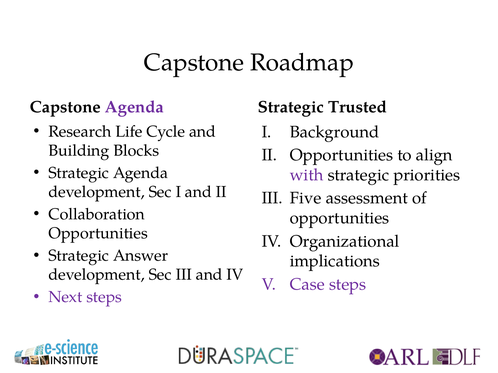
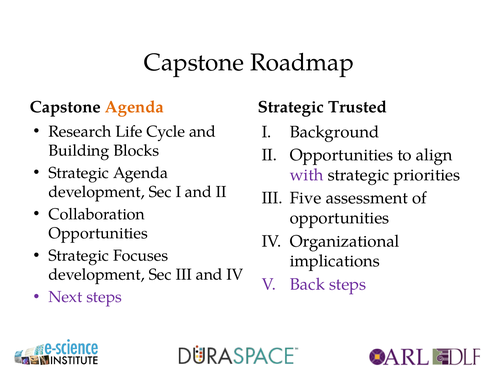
Agenda colour: purple -> orange (134, 107)
Answer: Answer -> Focuses (141, 256)
Case: Case -> Back (307, 285)
